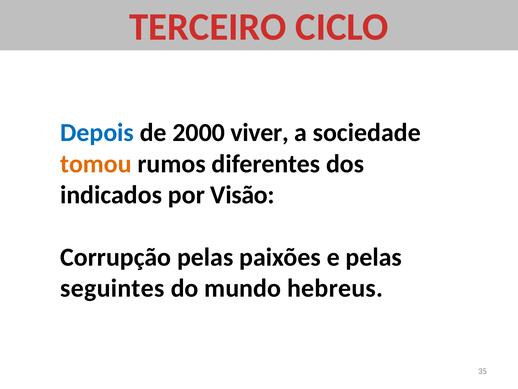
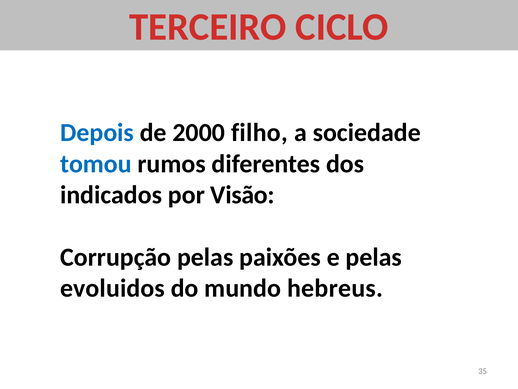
viver: viver -> filho (259, 133)
tomou colour: orange -> blue (96, 164)
seguintes: seguintes -> evoluidos (112, 288)
